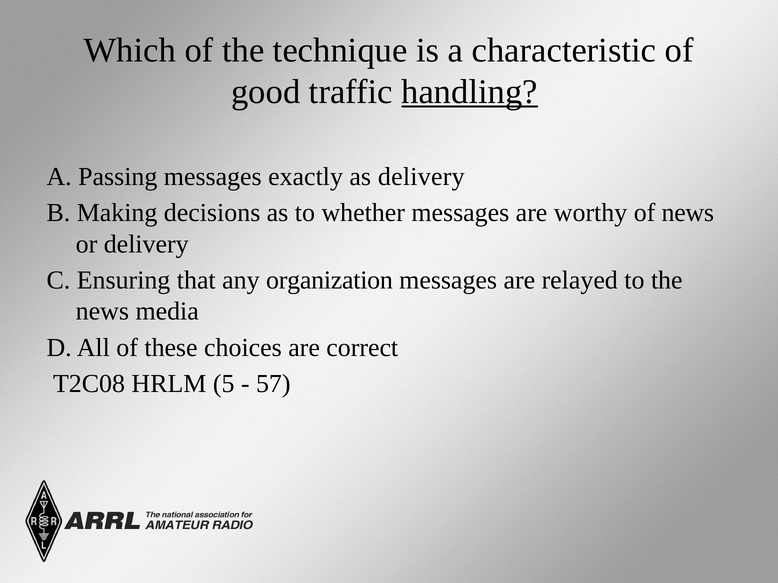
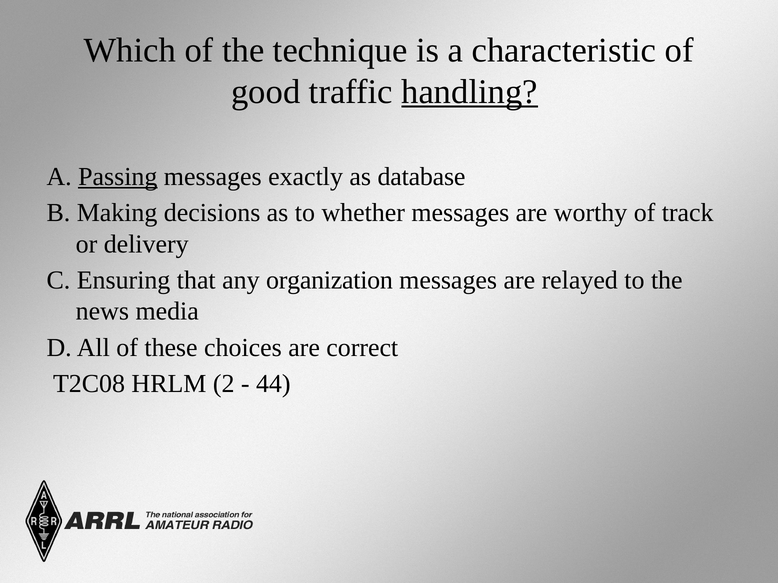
Passing underline: none -> present (118, 177)
as delivery: delivery -> database (421, 177)
of news: news -> track (688, 213)
5: 5 -> 2 (224, 384)
57: 57 -> 44 (273, 384)
